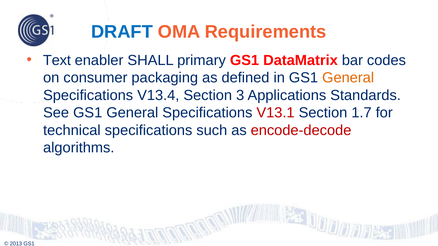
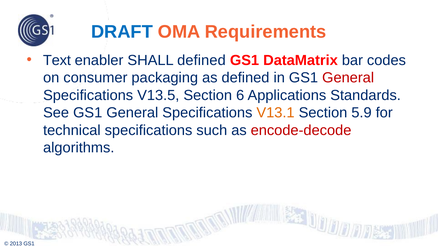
SHALL primary: primary -> defined (201, 60)
General colour: orange -> red (348, 78)
V13.4: V13.4 -> V13.5 (158, 95)
3: 3 -> 6 (240, 95)
V13.1 colour: red -> orange (276, 113)
1.7: 1.7 -> 5.9 (362, 113)
